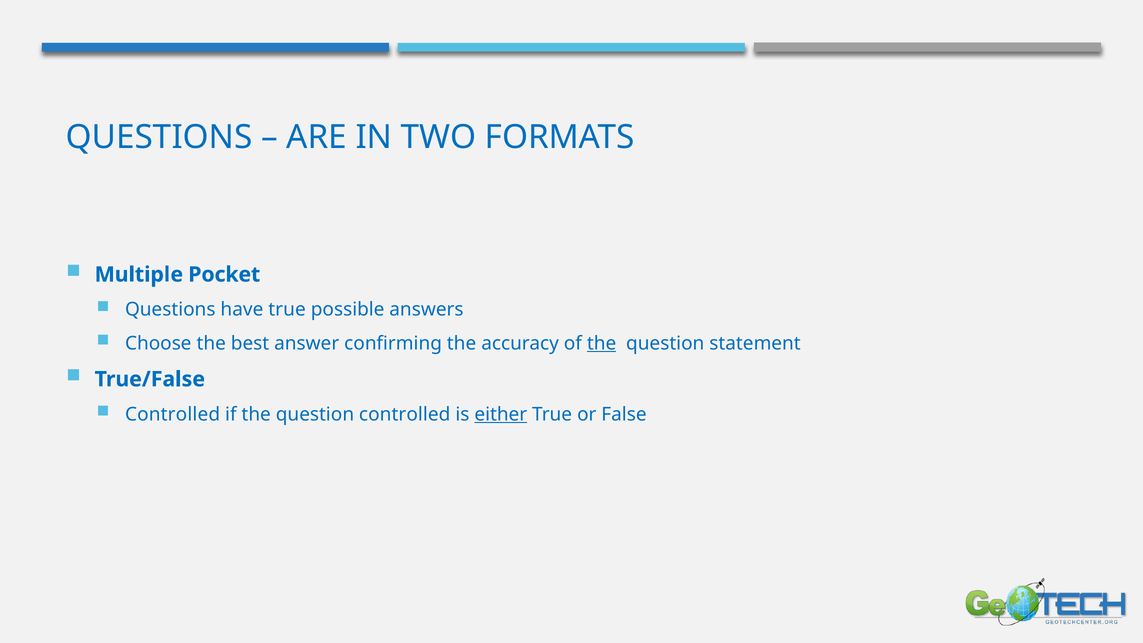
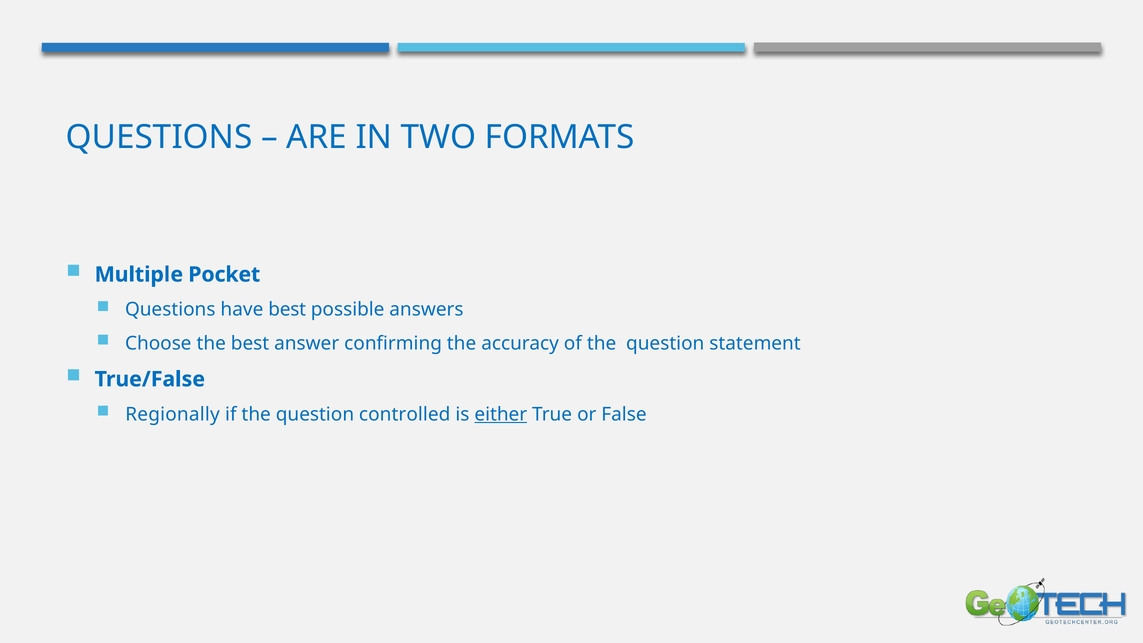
have true: true -> best (287, 310)
the underline: present -> none (602, 343)
Controlled: Controlled -> Regionally (173, 414)
